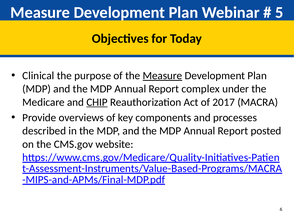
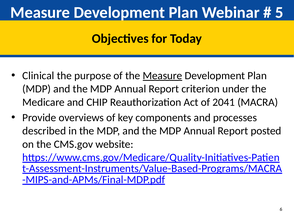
complex: complex -> criterion (201, 89)
CHIP underline: present -> none (97, 102)
2017: 2017 -> 2041 (224, 102)
